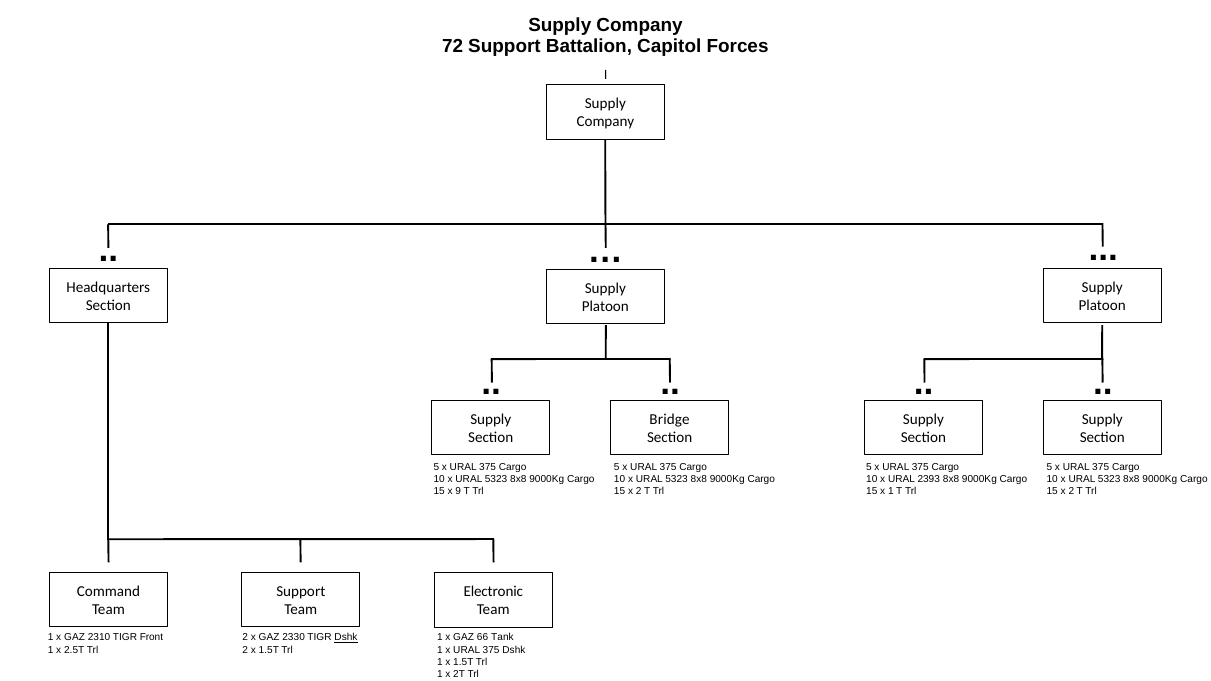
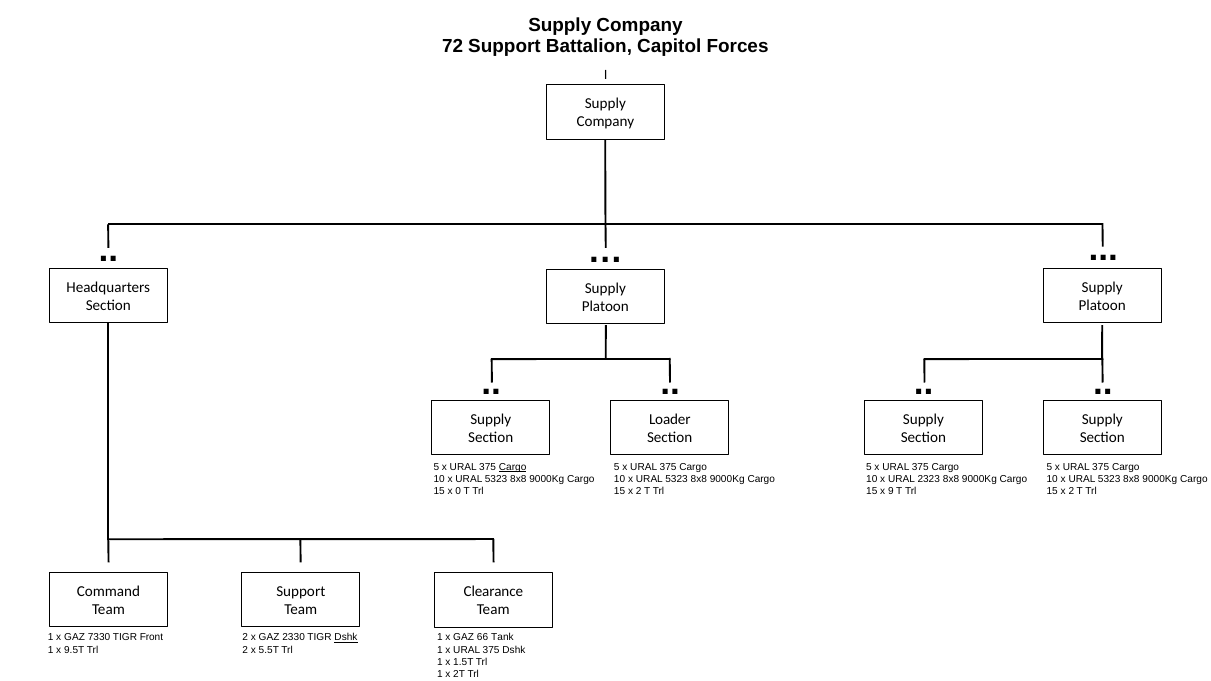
Bridge: Bridge -> Loader (670, 419)
Cargo underline: none -> present (513, 467)
2393: 2393 -> 2323 (929, 479)
9: 9 -> 0 (458, 491)
x 1: 1 -> 9 (891, 491)
Electronic: Electronic -> Clearance (493, 592)
2310: 2310 -> 7330 (99, 638)
2.5T: 2.5T -> 9.5T (74, 650)
2 x 1.5T: 1.5T -> 5.5T (269, 650)
